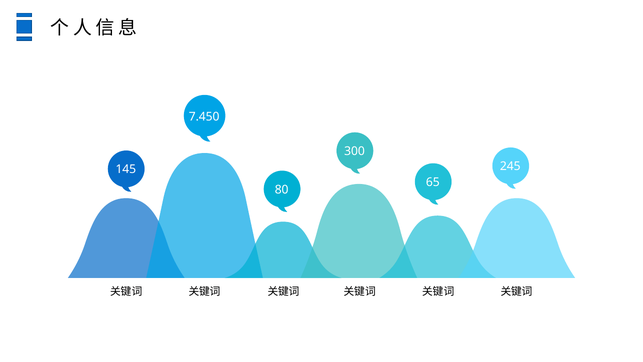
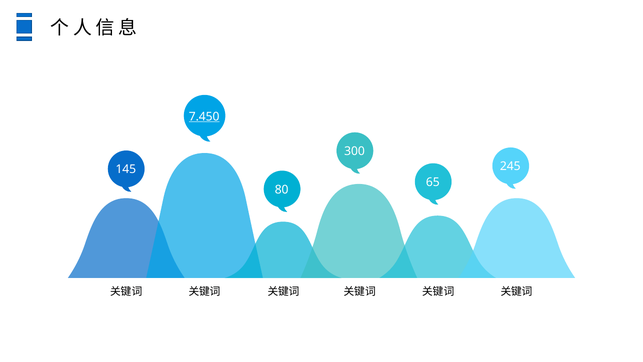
7.450 underline: none -> present (204, 116)
